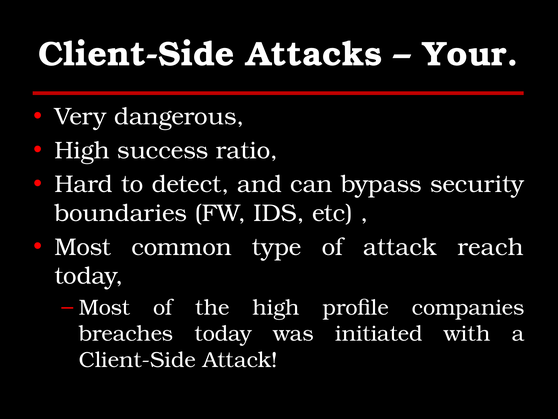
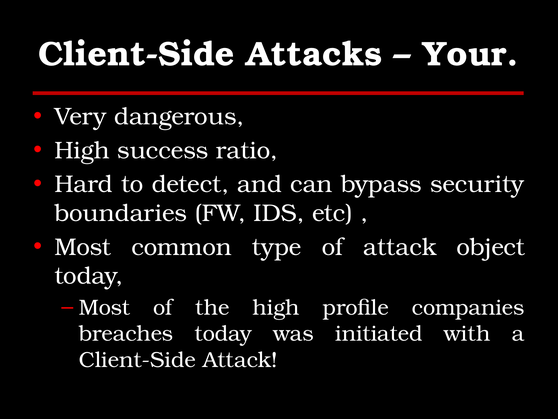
reach: reach -> object (491, 247)
